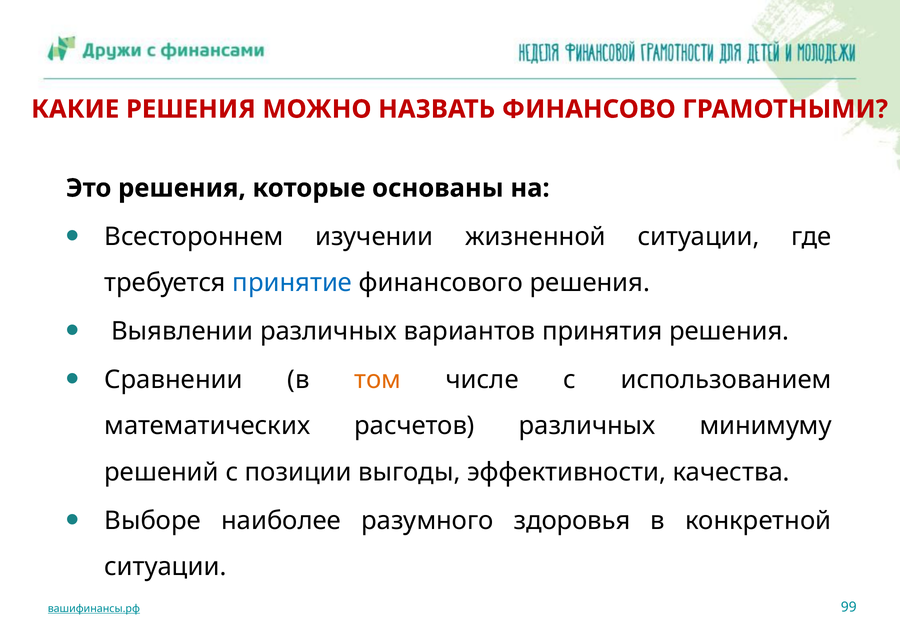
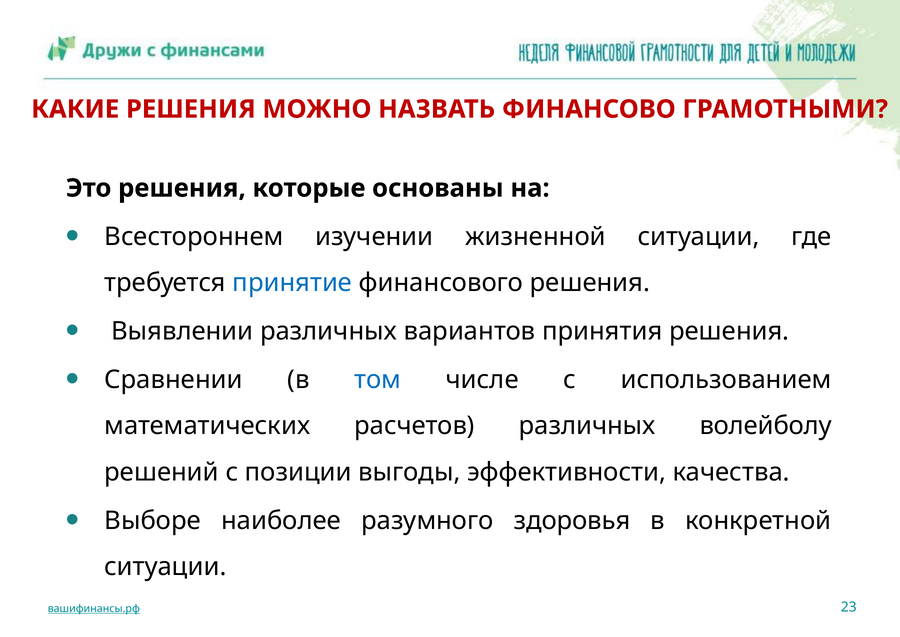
том colour: orange -> blue (378, 379)
минимуму: минимуму -> волейболу (766, 426)
99: 99 -> 23 (849, 607)
